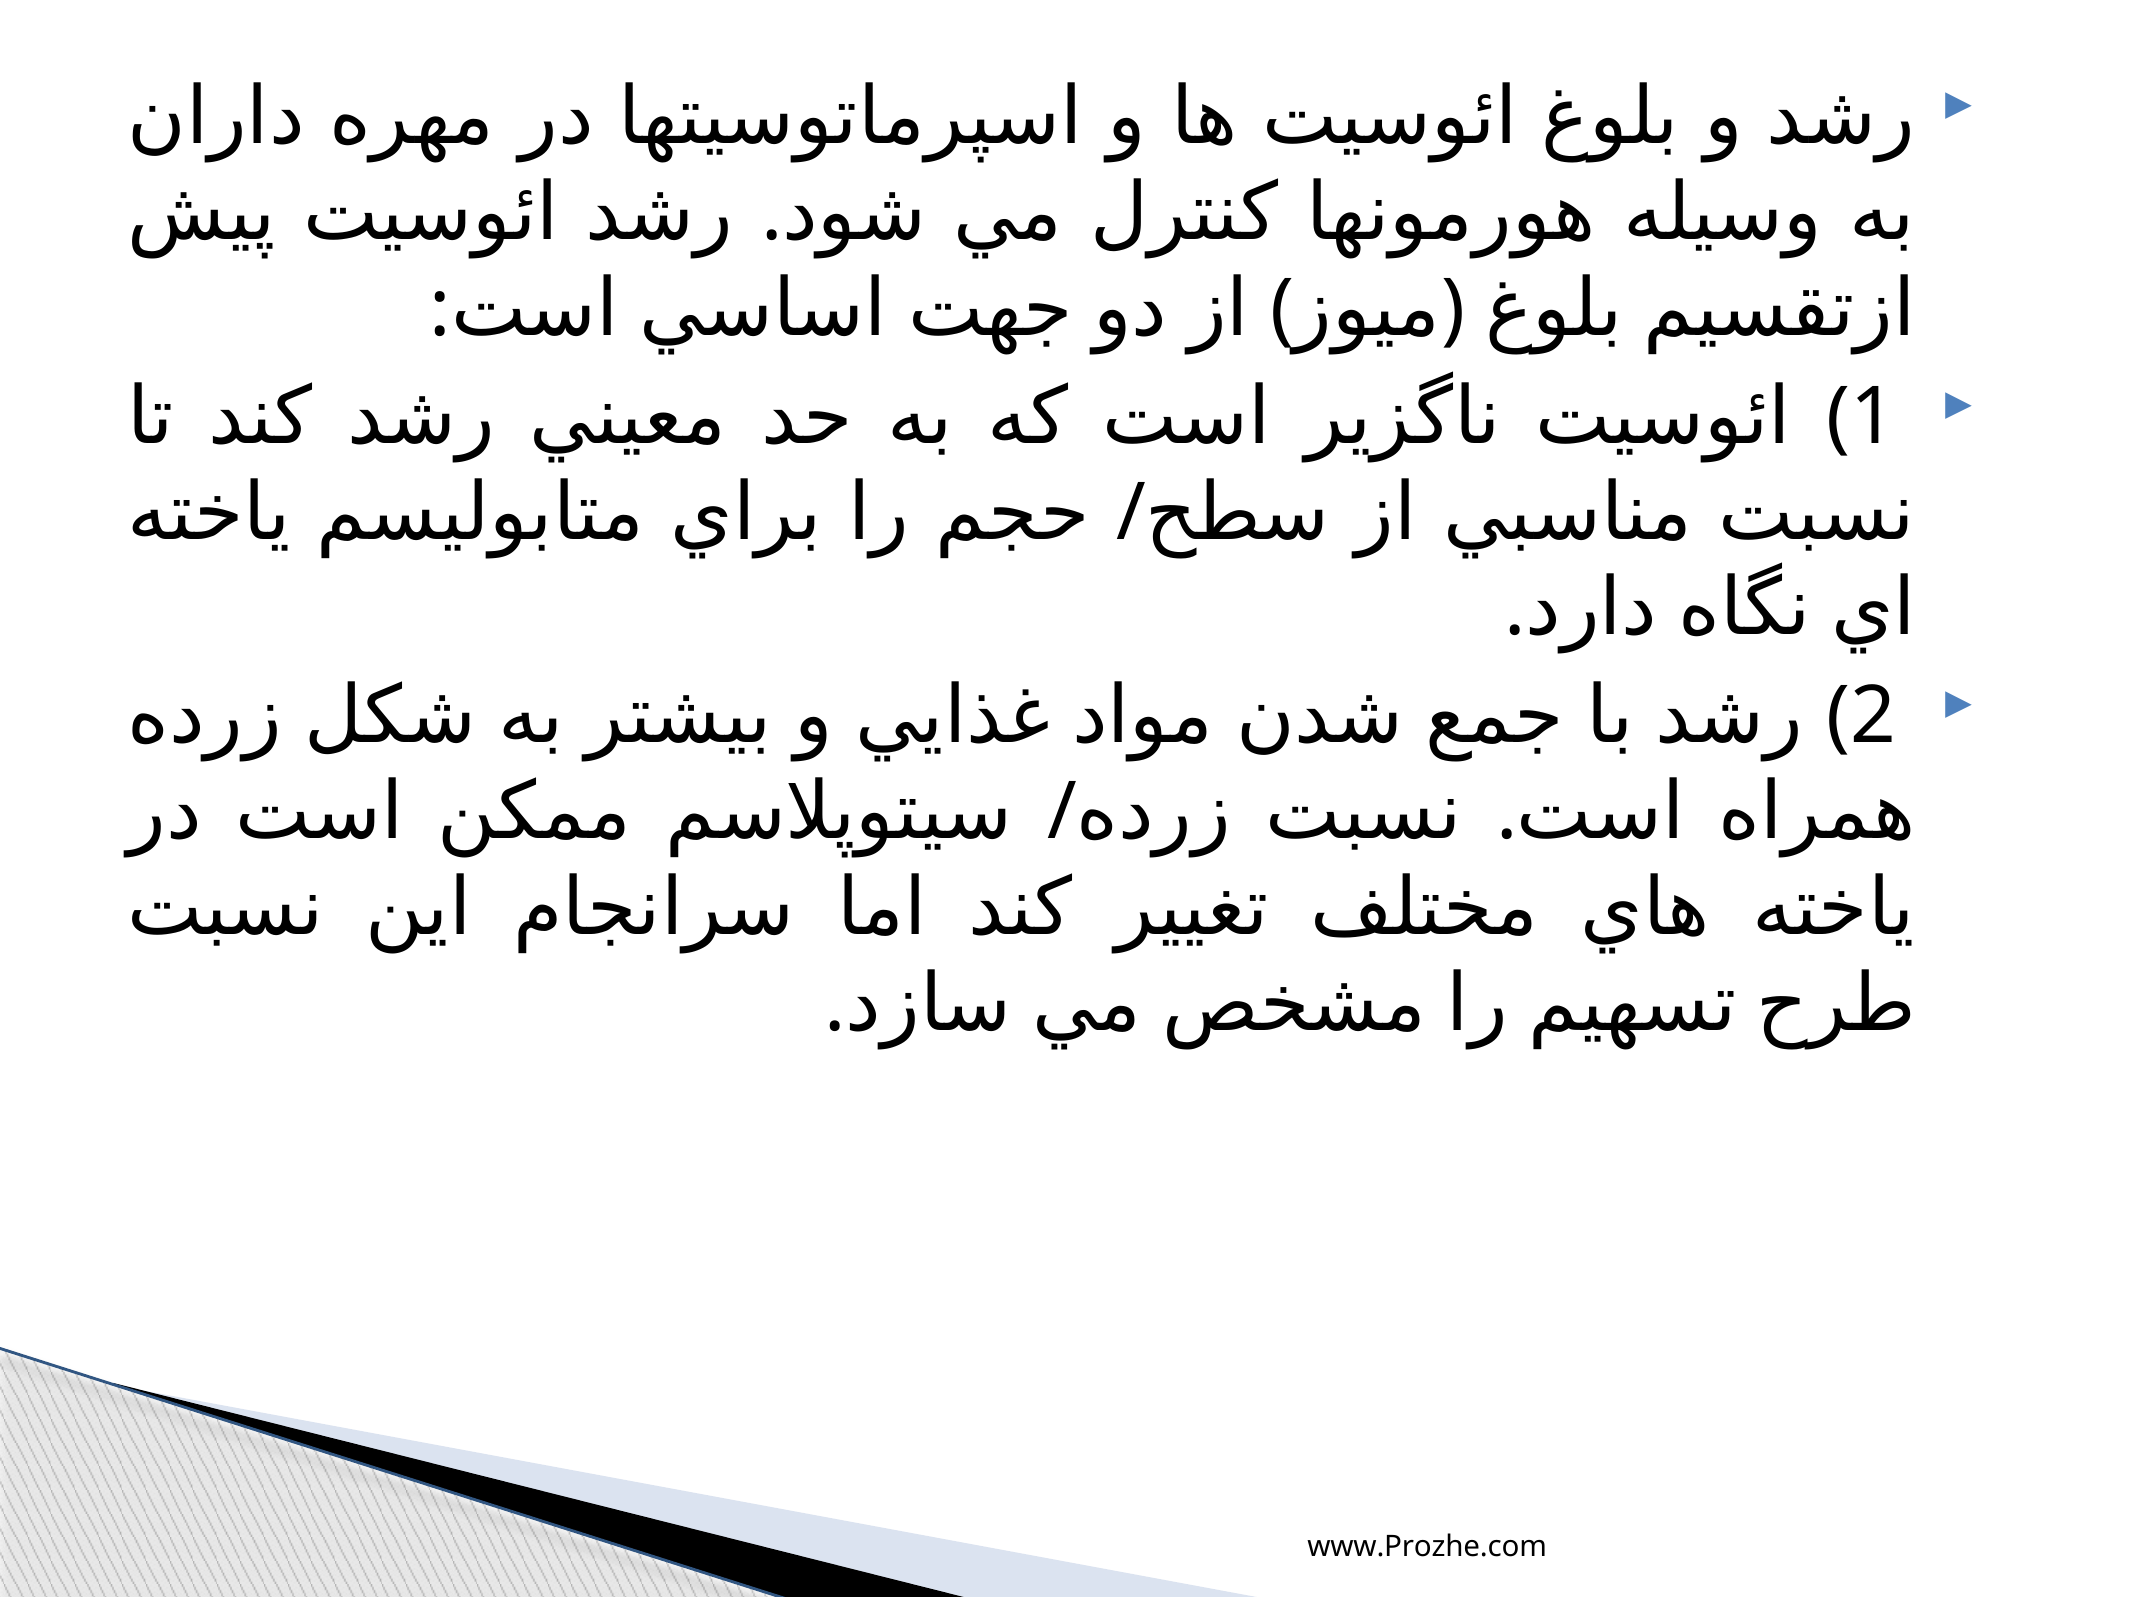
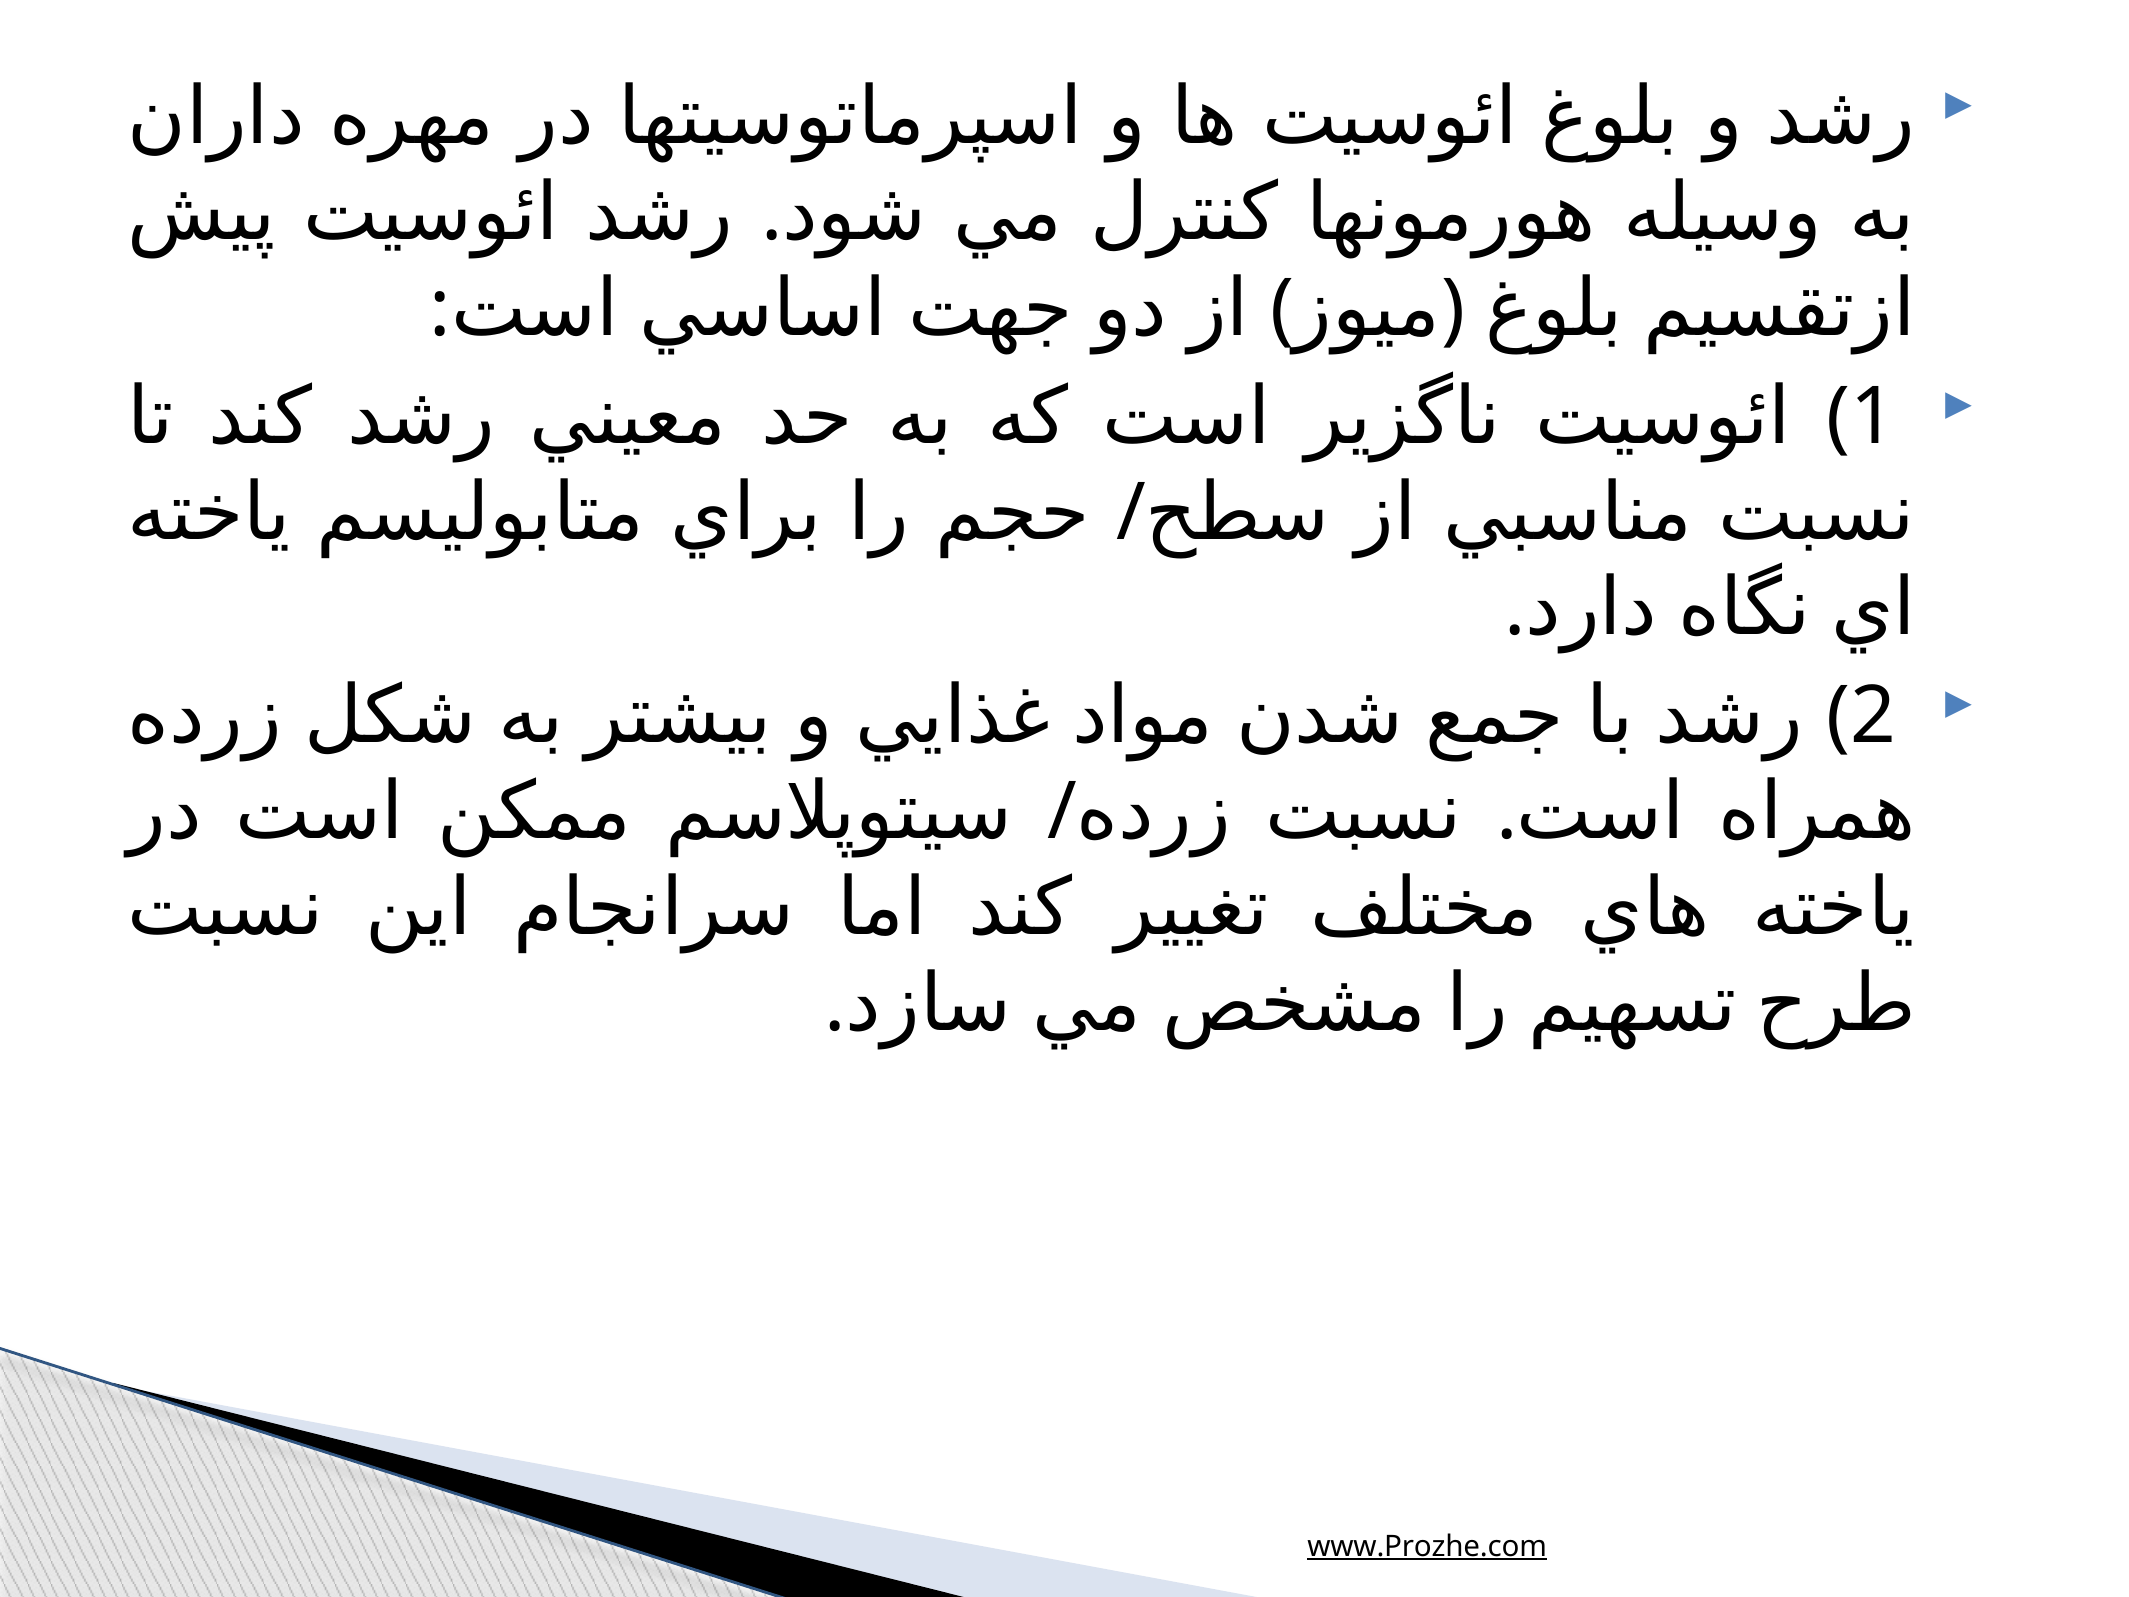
www.Prozhe.com underline: none -> present (1427, 1546)
